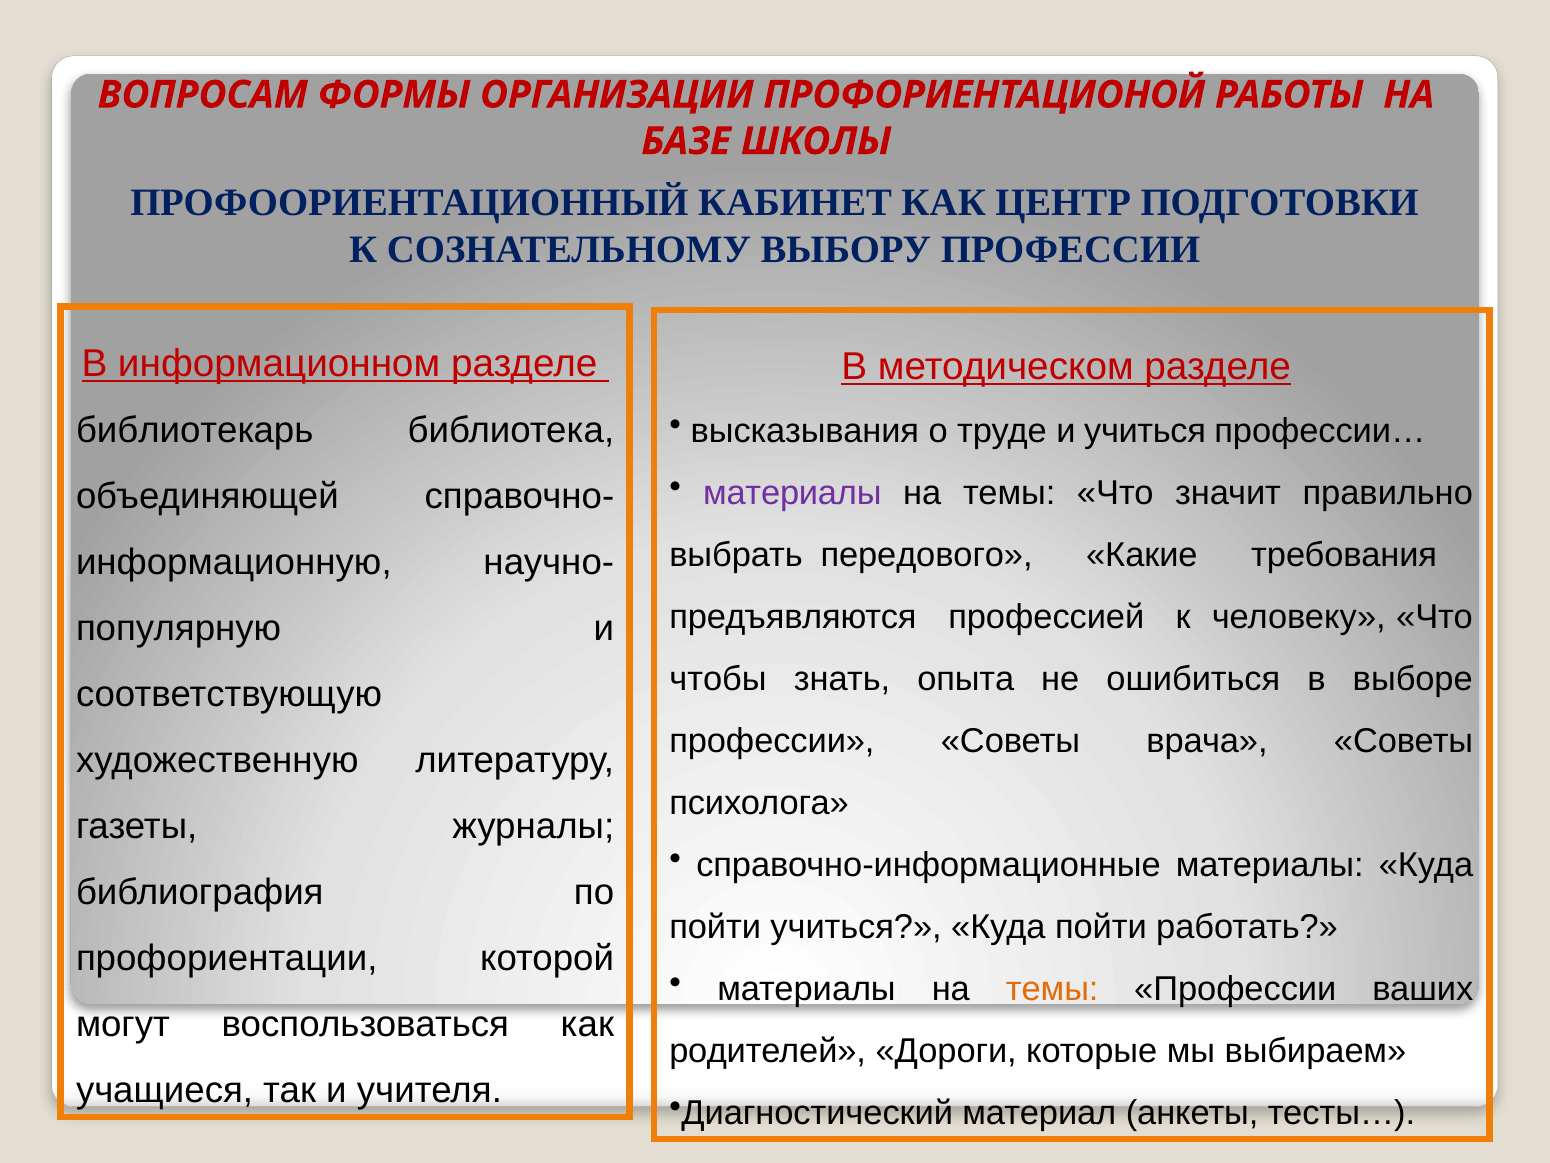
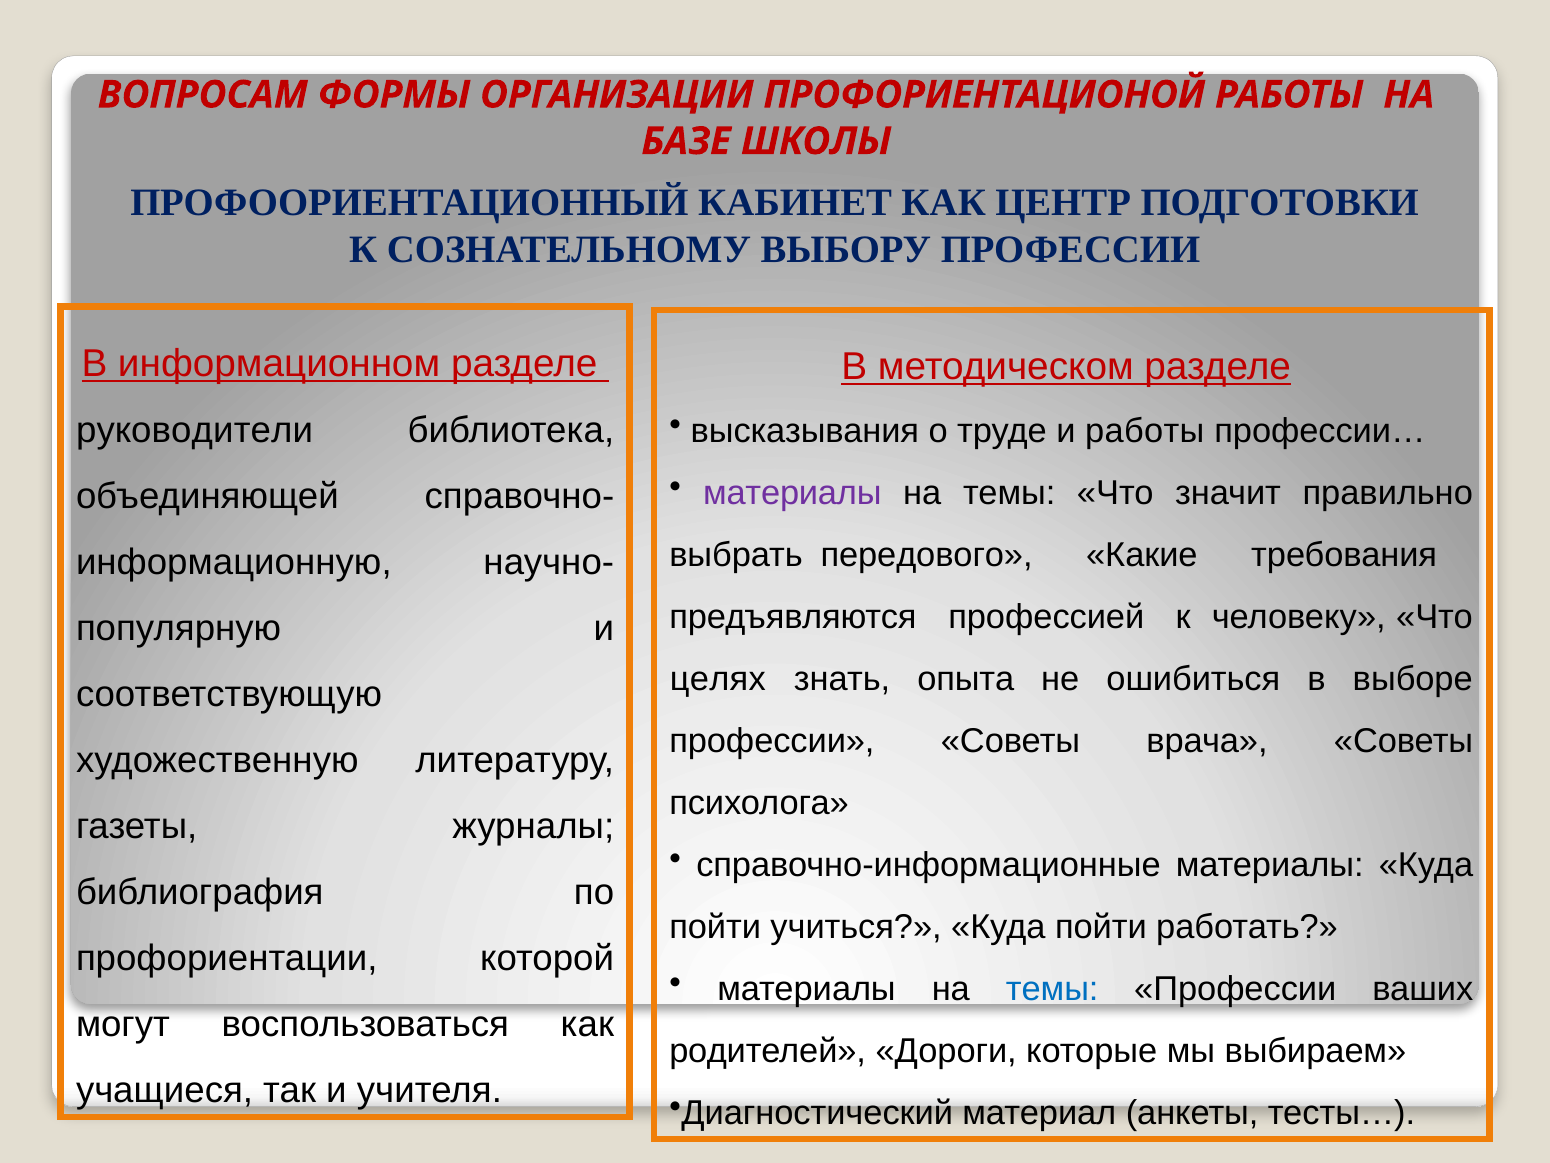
и учиться: учиться -> работы (1145, 431)
библиотекарь: библиотекарь -> руководители (195, 430)
чтобы: чтобы -> целях (718, 679)
темы colour: orange -> blue (1052, 989)
